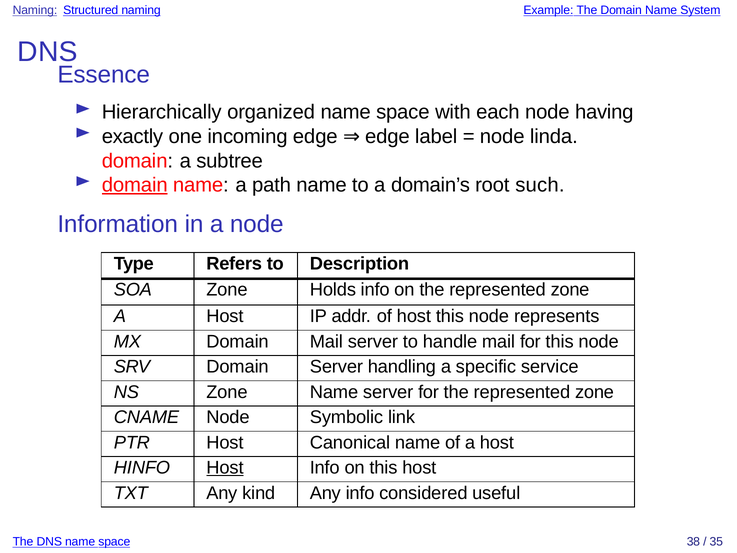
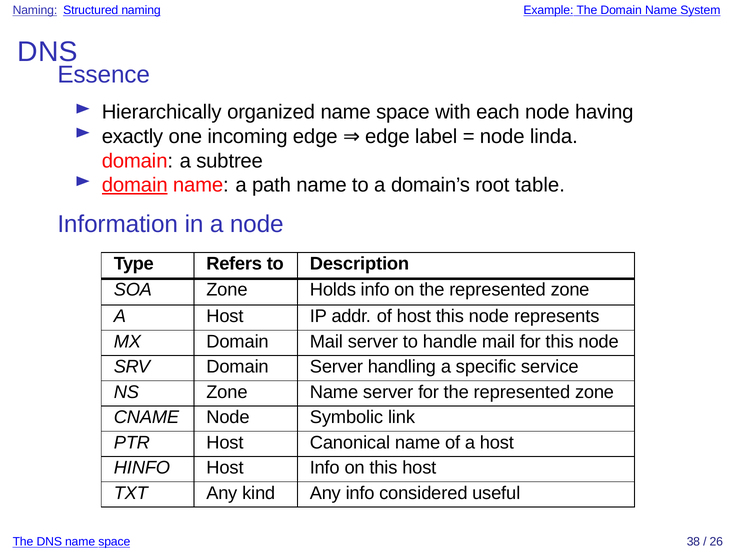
such: such -> table (540, 185)
Host underline: present -> none (225, 468)
35: 35 -> 26 (716, 542)
